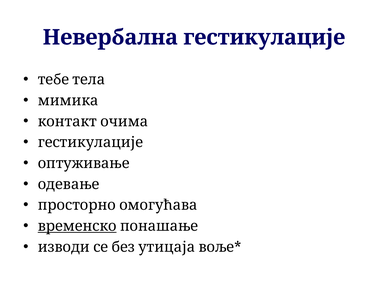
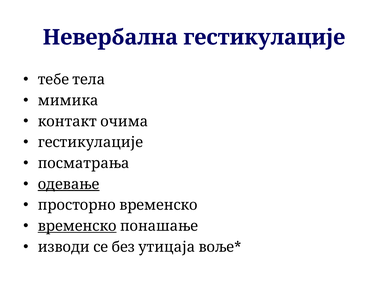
оптуживање: оптуживање -> посматрања (84, 163)
одевање underline: none -> present (69, 184)
просторно омогућава: омогућава -> временско (158, 205)
